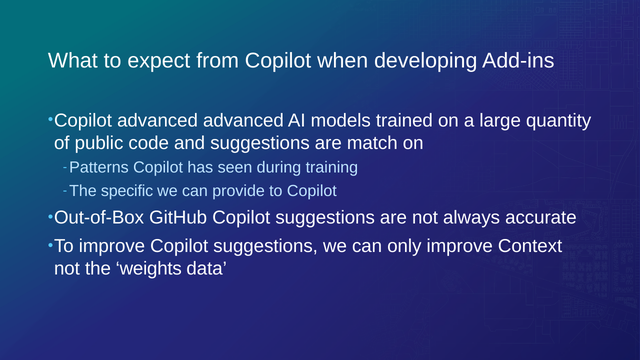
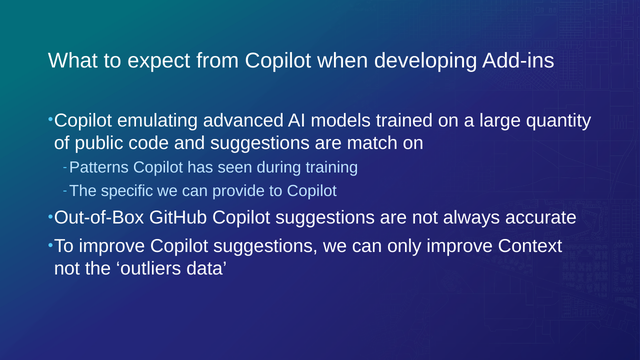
Copilot advanced: advanced -> emulating (158, 121)
weights: weights -> outliers (149, 269)
